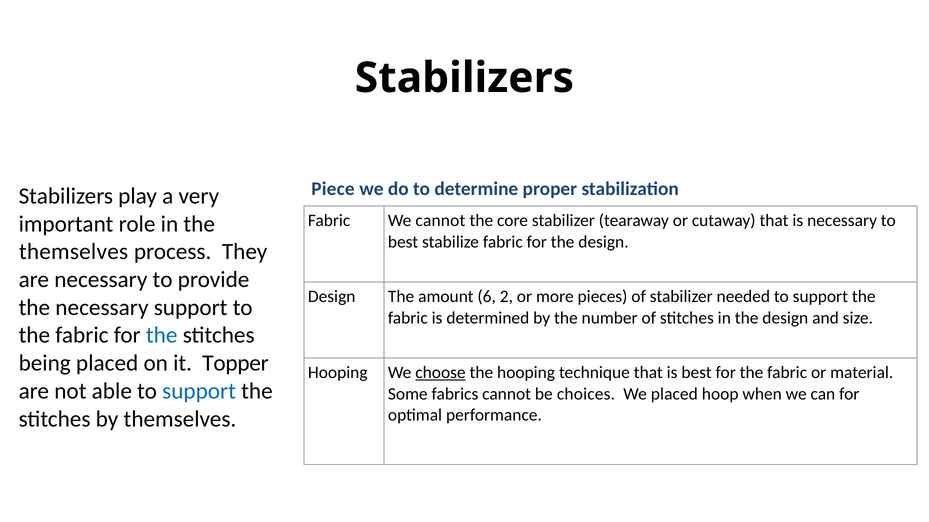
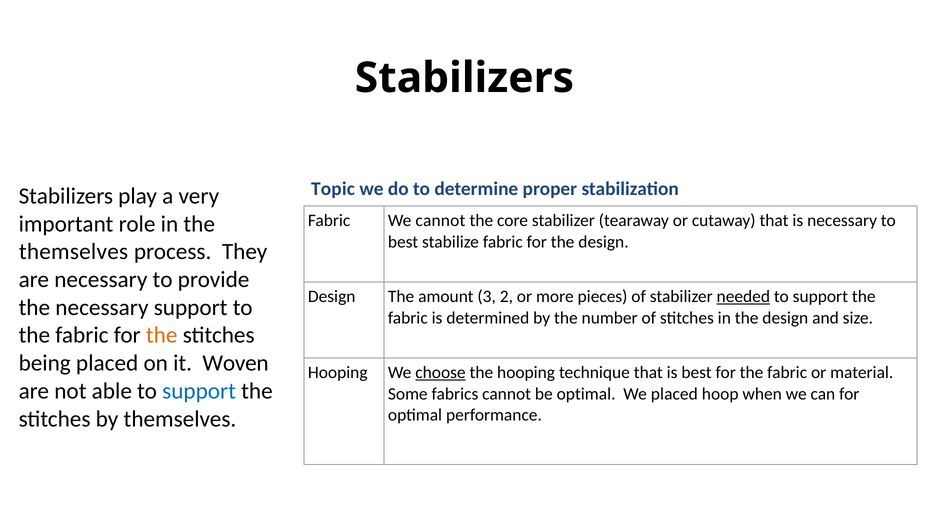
Piece: Piece -> Topic (333, 189)
6: 6 -> 3 (487, 297)
needed underline: none -> present (743, 297)
the colour: blue -> orange (162, 336)
Topper: Topper -> Woven (236, 364)
be choices: choices -> optimal (586, 394)
